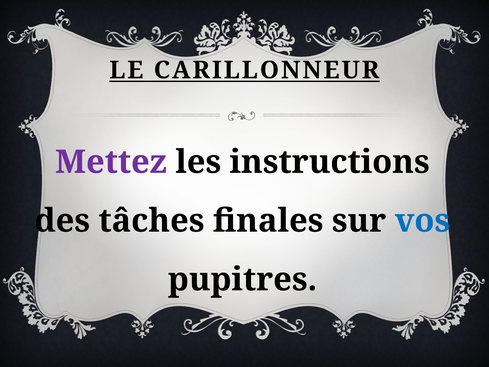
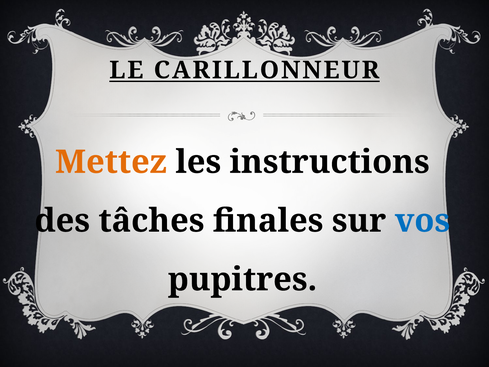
Mettez colour: purple -> orange (111, 162)
